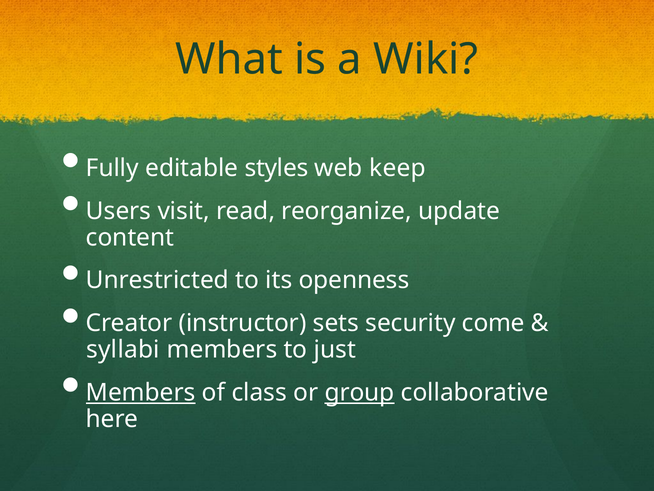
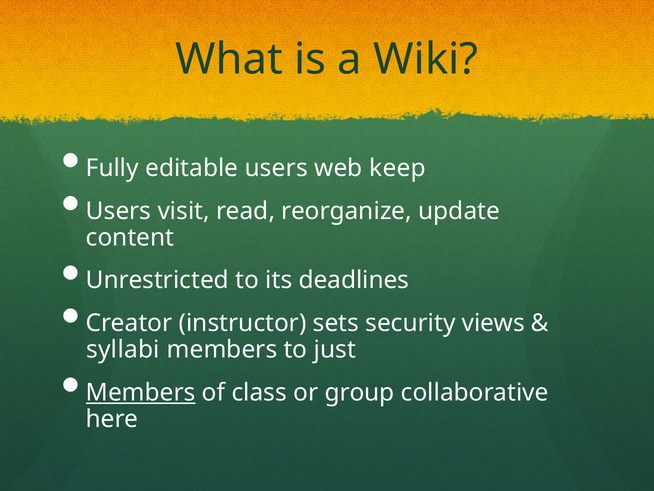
editable styles: styles -> users (276, 168)
openness: openness -> deadlines (354, 280)
come: come -> views (493, 323)
group underline: present -> none (360, 392)
